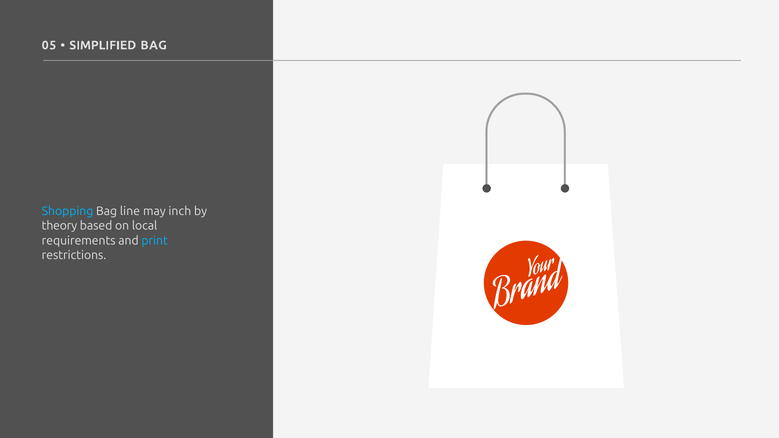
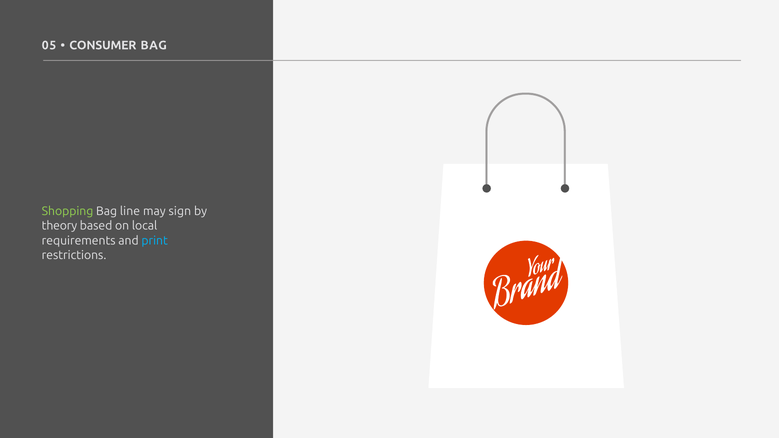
SIMPLIFIED: SIMPLIFIED -> CONSUMER (103, 45)
Shopping colour: light blue -> light green (68, 211)
inch: inch -> sign (180, 211)
